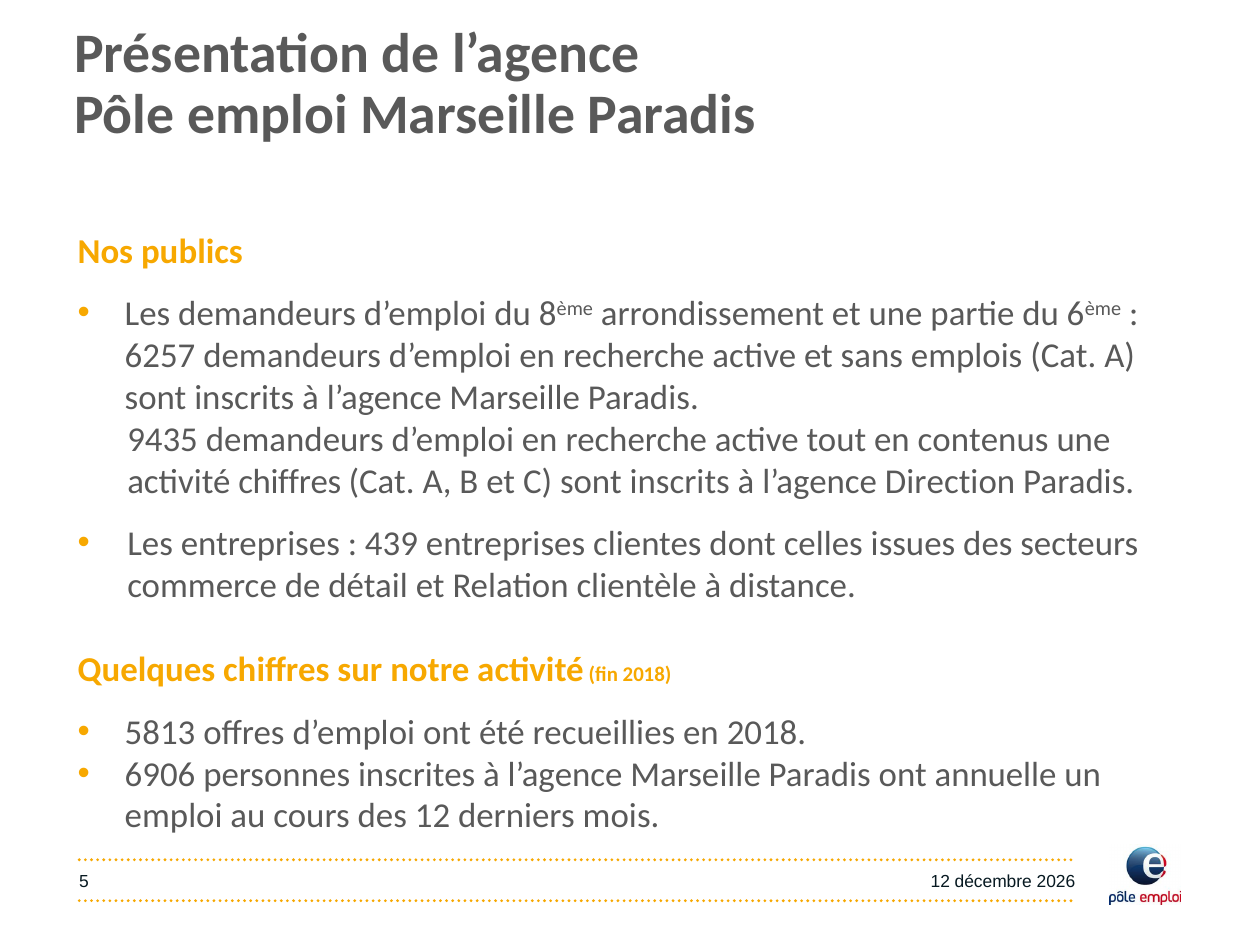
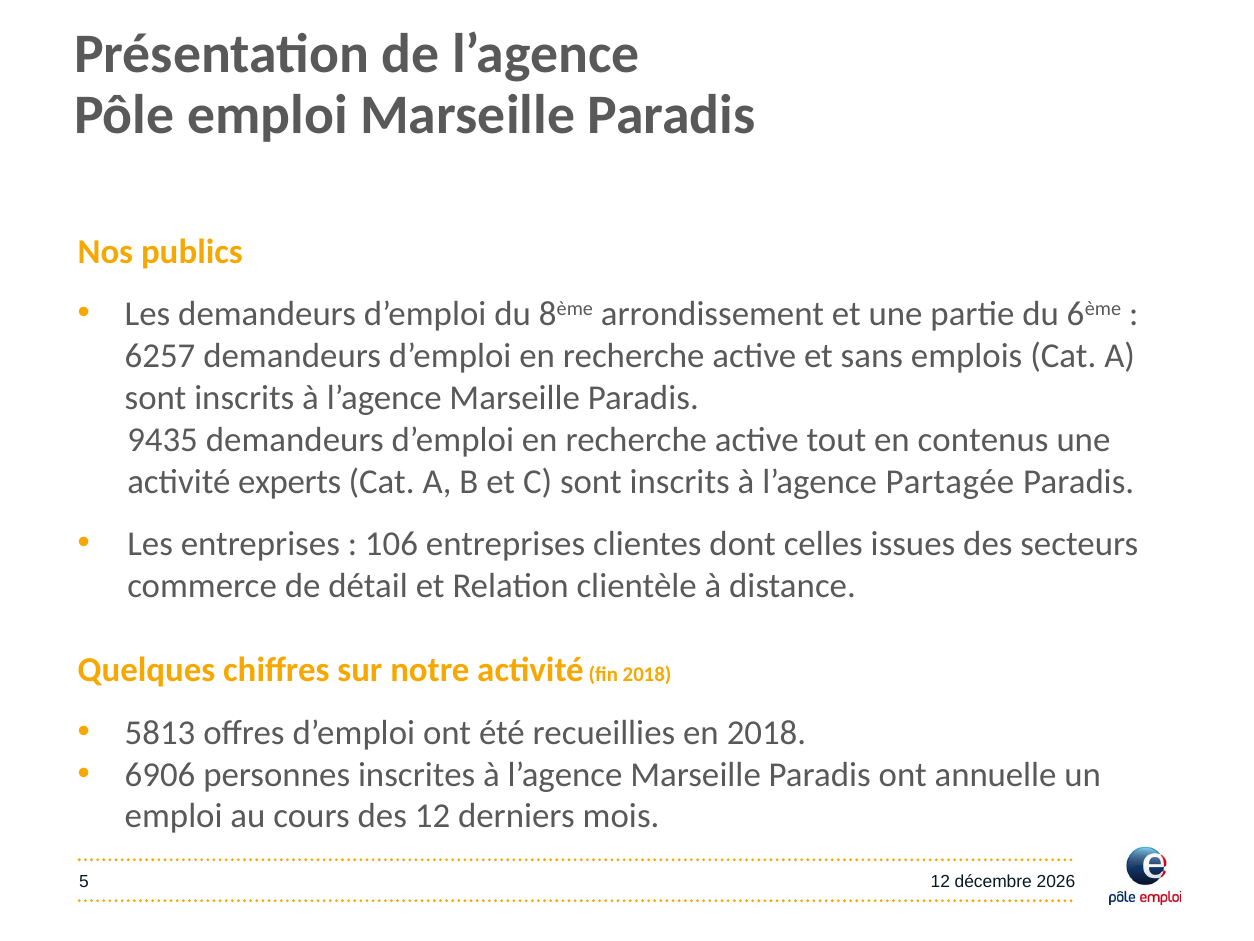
activité chiffres: chiffres -> experts (290, 481)
Direction: Direction -> Partagée (950, 481)
439: 439 -> 106 (392, 544)
